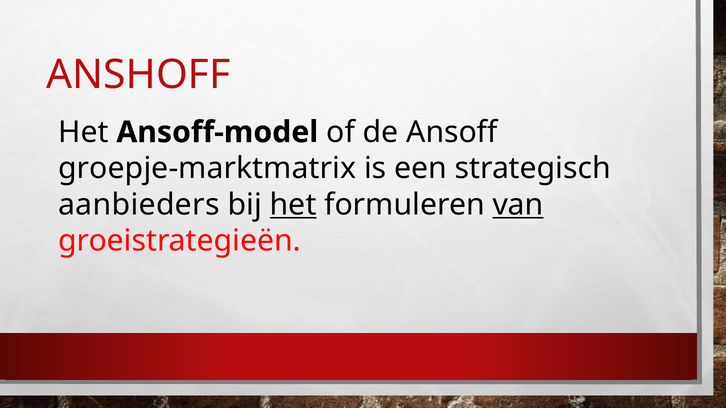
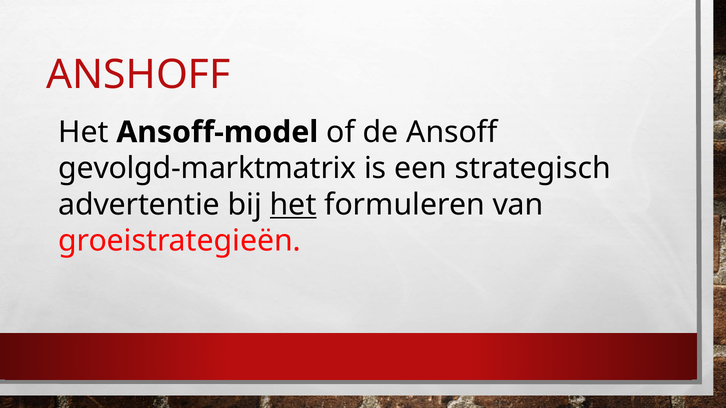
groepje-marktmatrix: groepje-marktmatrix -> gevolgd-marktmatrix (207, 169)
aanbieders: aanbieders -> advertentie (139, 205)
van underline: present -> none (518, 205)
